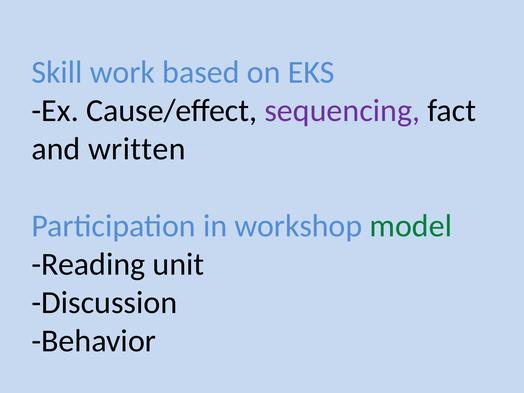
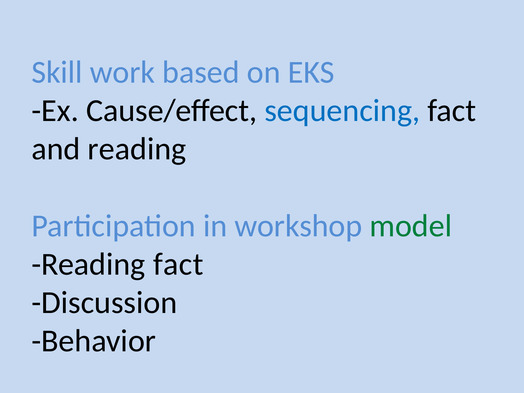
sequencing colour: purple -> blue (342, 111)
and written: written -> reading (137, 149)
Reading unit: unit -> fact (178, 264)
